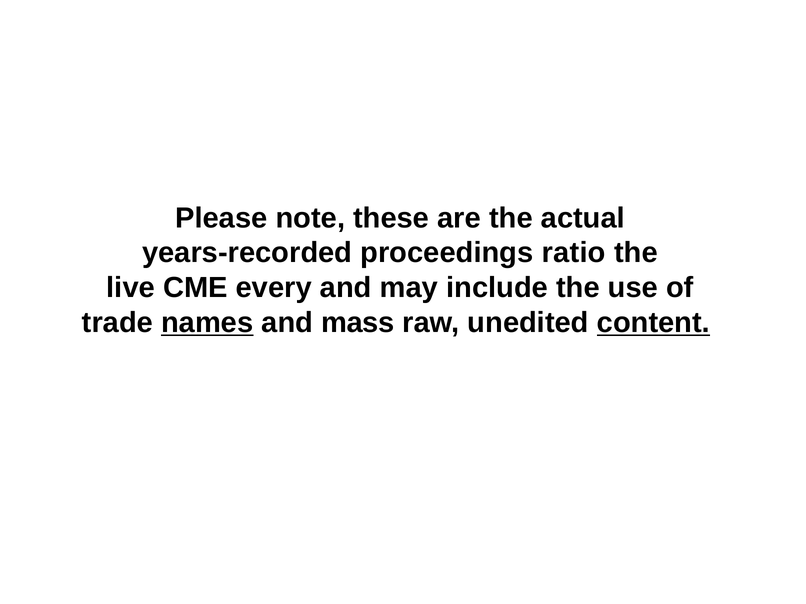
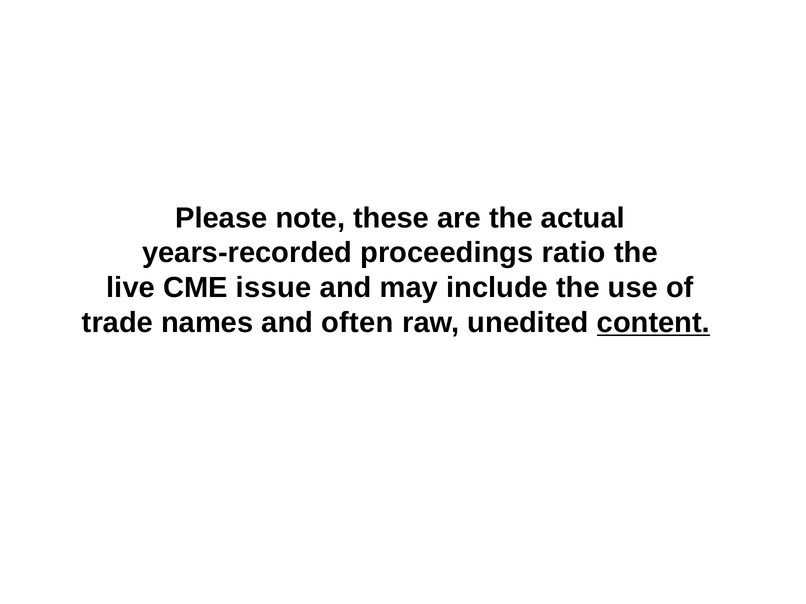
every: every -> issue (274, 288)
names underline: present -> none (207, 323)
mass: mass -> often (357, 323)
